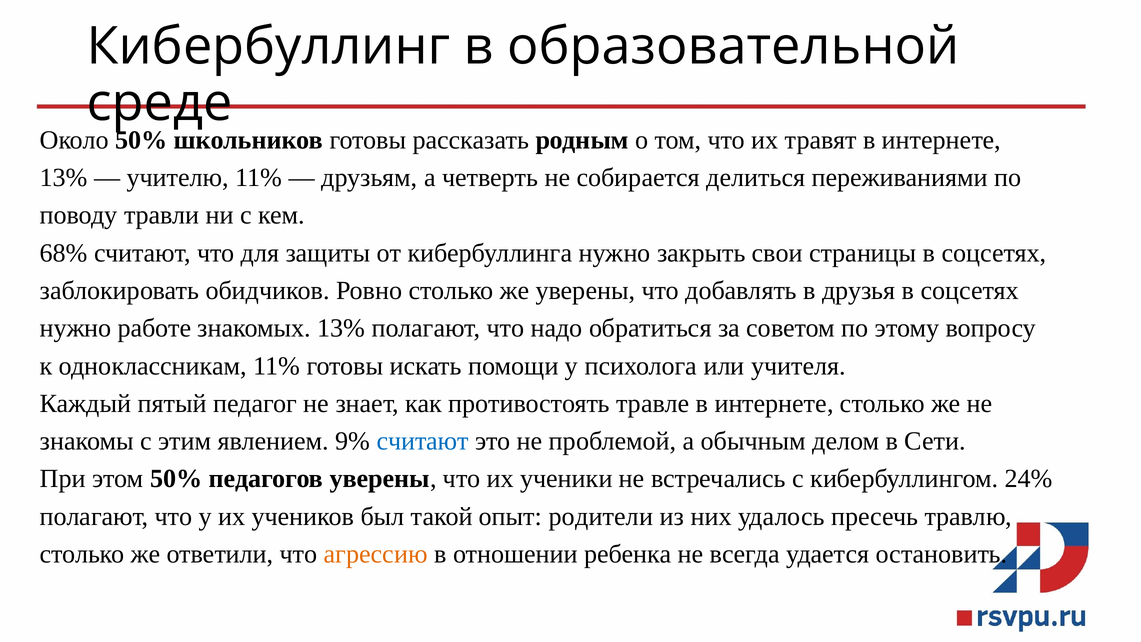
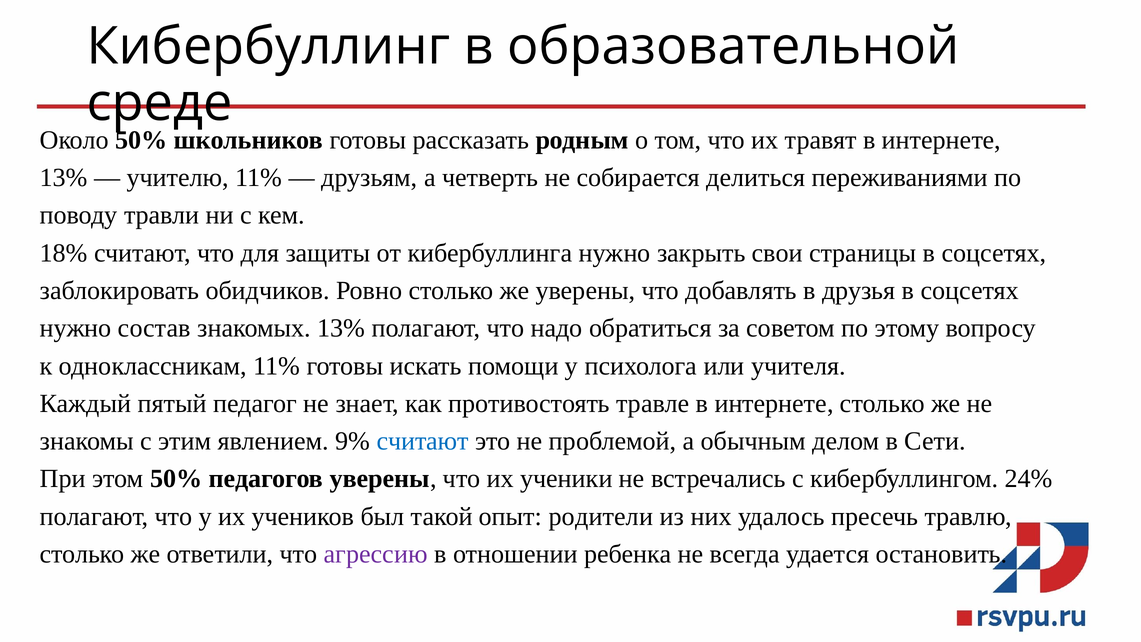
68%: 68% -> 18% (64, 253)
работе: работе -> состав (154, 328)
агрессию colour: orange -> purple (376, 554)
